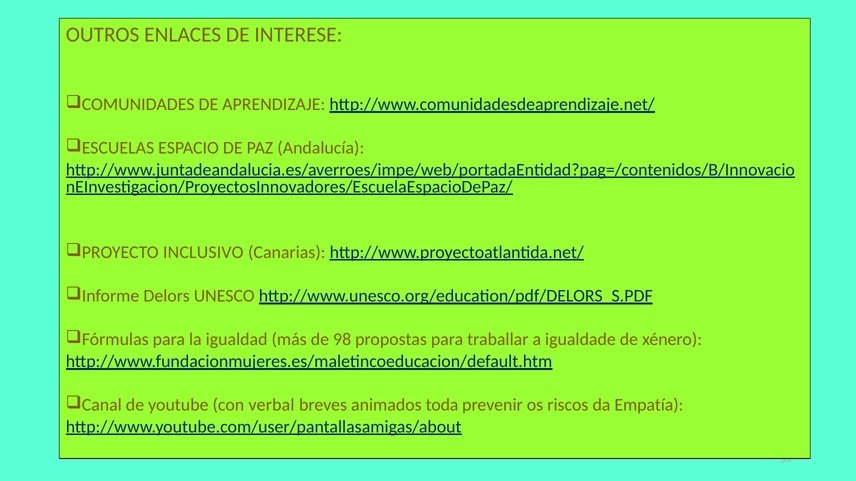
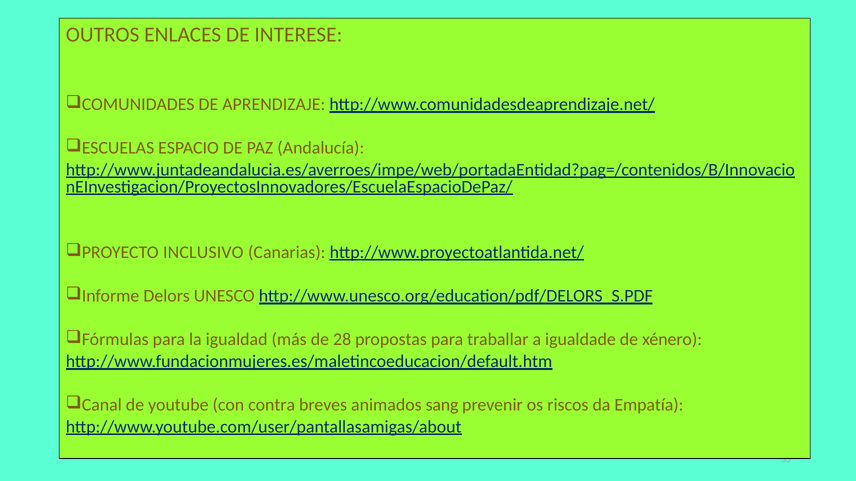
98: 98 -> 28 (342, 340)
verbal: verbal -> contra (272, 405)
toda: toda -> sang (442, 405)
